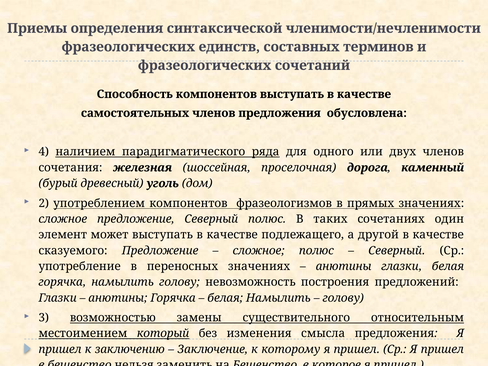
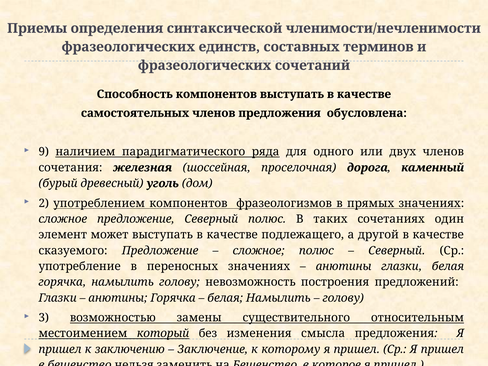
4: 4 -> 9 (44, 152)
